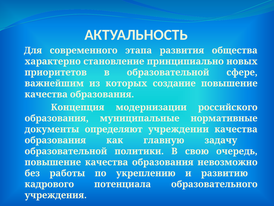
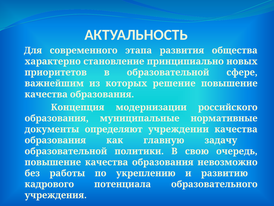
создание: создание -> решение (174, 83)
